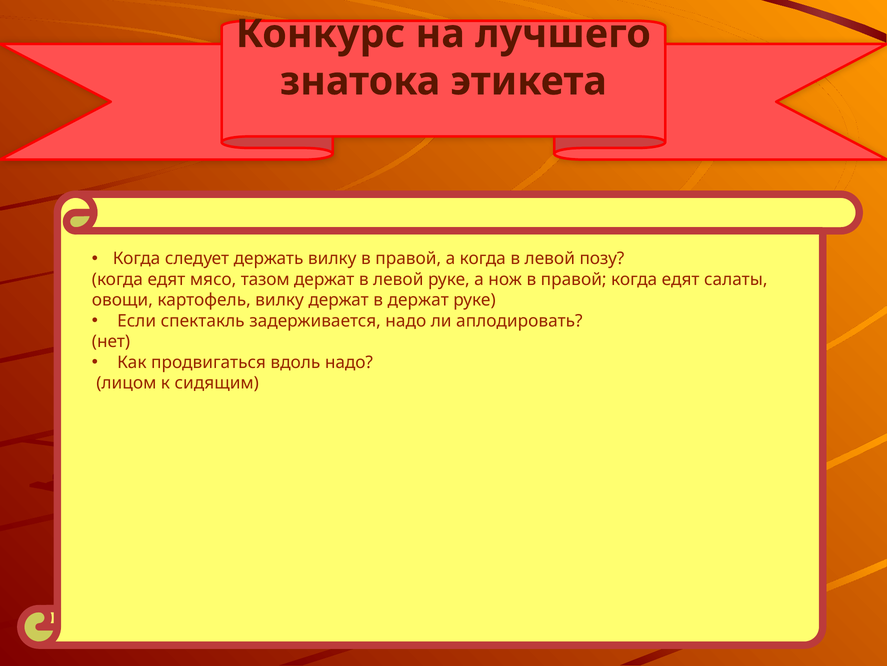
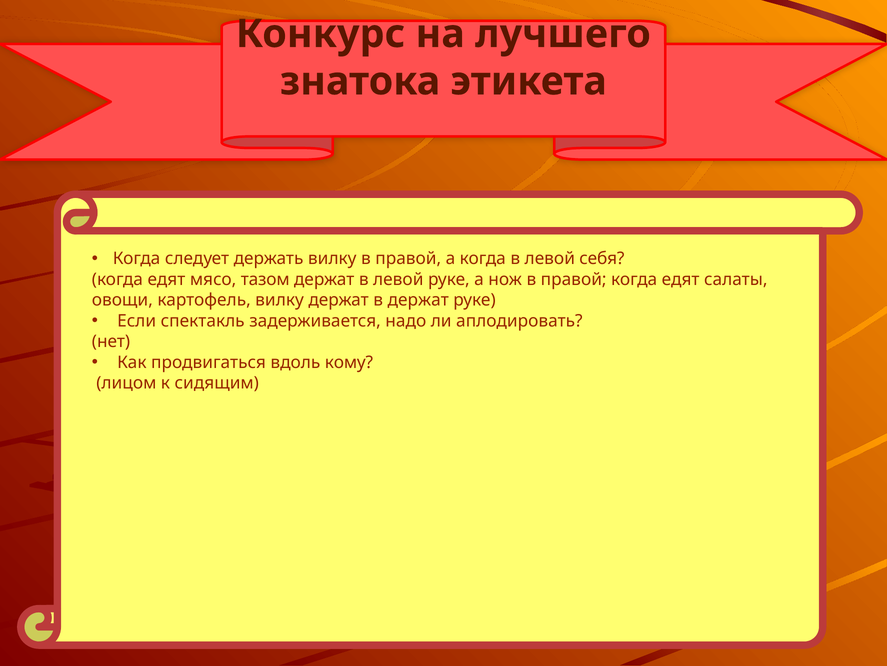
позу: позу -> себя (602, 258)
вдоль надо: надо -> кому (349, 362)
